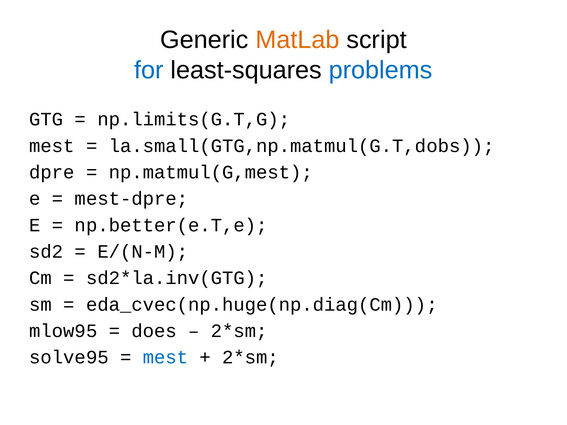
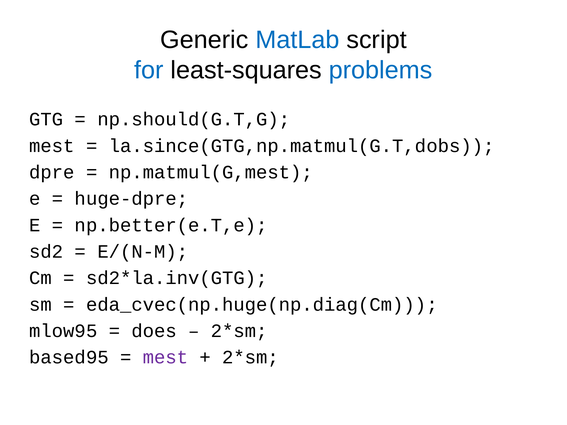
MatLab colour: orange -> blue (297, 40)
np.limits(G.T,G: np.limits(G.T,G -> np.should(G.T,G (194, 119)
la.small(GTG,np.matmul(G.T,dobs: la.small(GTG,np.matmul(G.T,dobs -> la.since(GTG,np.matmul(G.T,dobs (302, 146)
mest-dpre: mest-dpre -> huge-dpre (131, 199)
solve95: solve95 -> based95 (69, 358)
mest colour: blue -> purple (165, 358)
